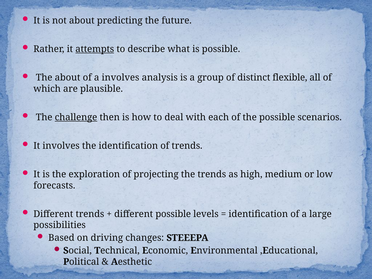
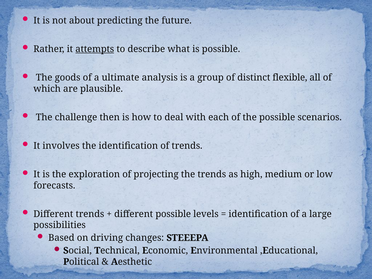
The about: about -> goods (68, 78)
a involves: involves -> ultimate (120, 78)
challenge underline: present -> none (76, 117)
